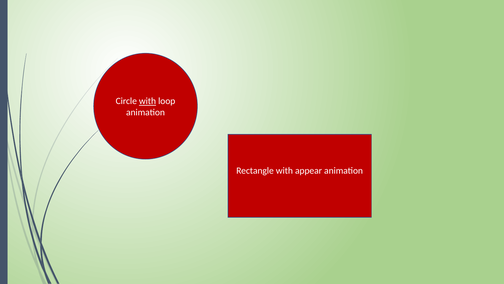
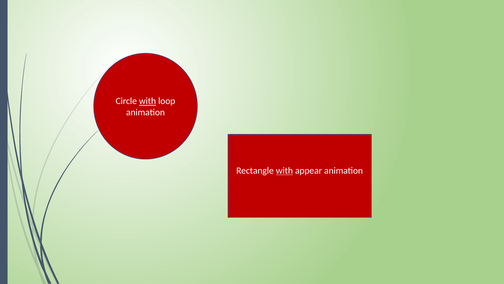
with underline: none -> present (284, 170)
